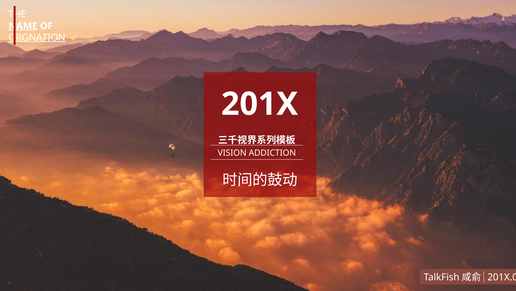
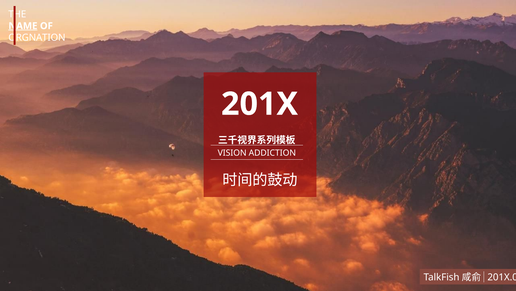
ORGNATION underline: present -> none (37, 37)
